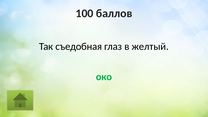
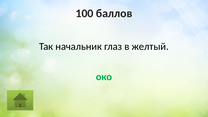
съедобная: съедобная -> начальник (79, 47)
